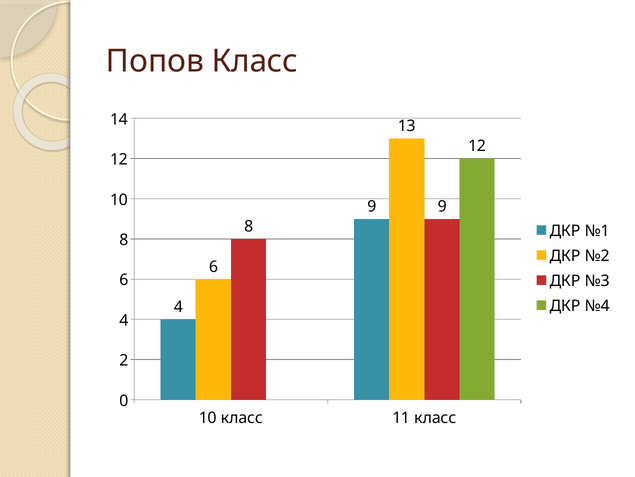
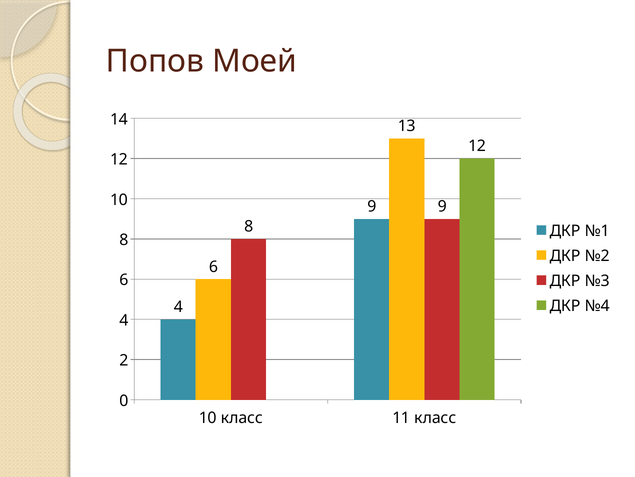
Попов Класс: Класс -> Моей (255, 61)
